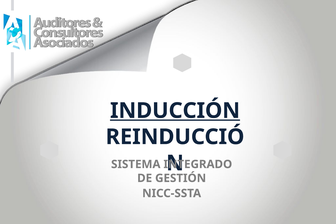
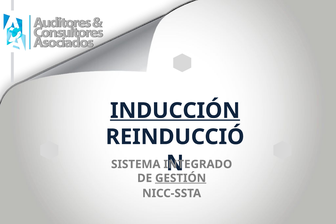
GESTIÓN underline: none -> present (181, 178)
